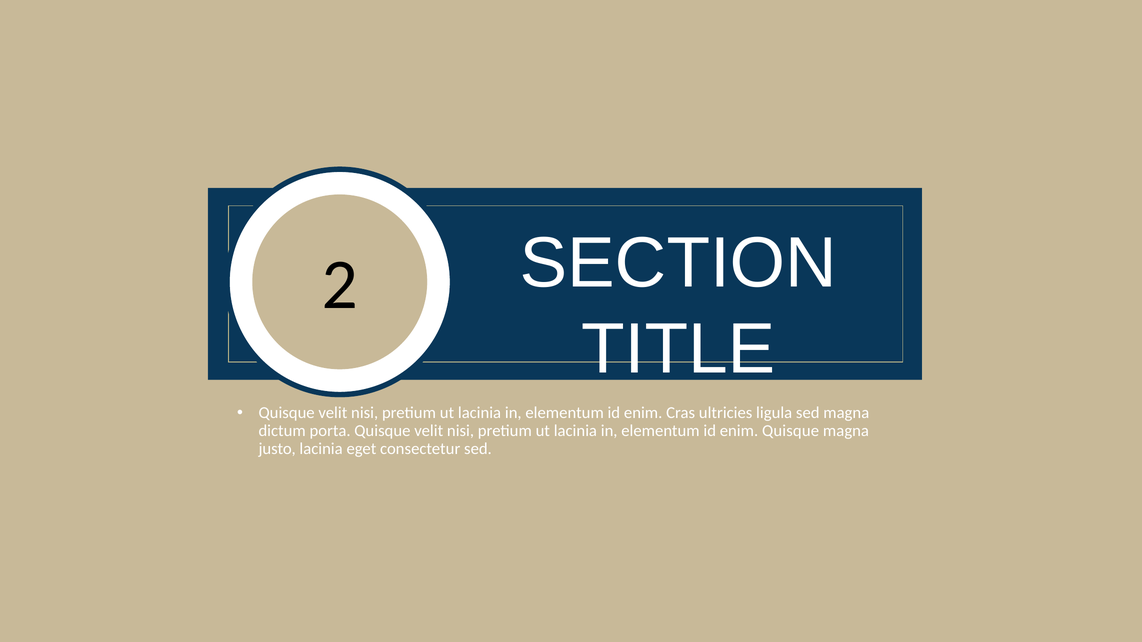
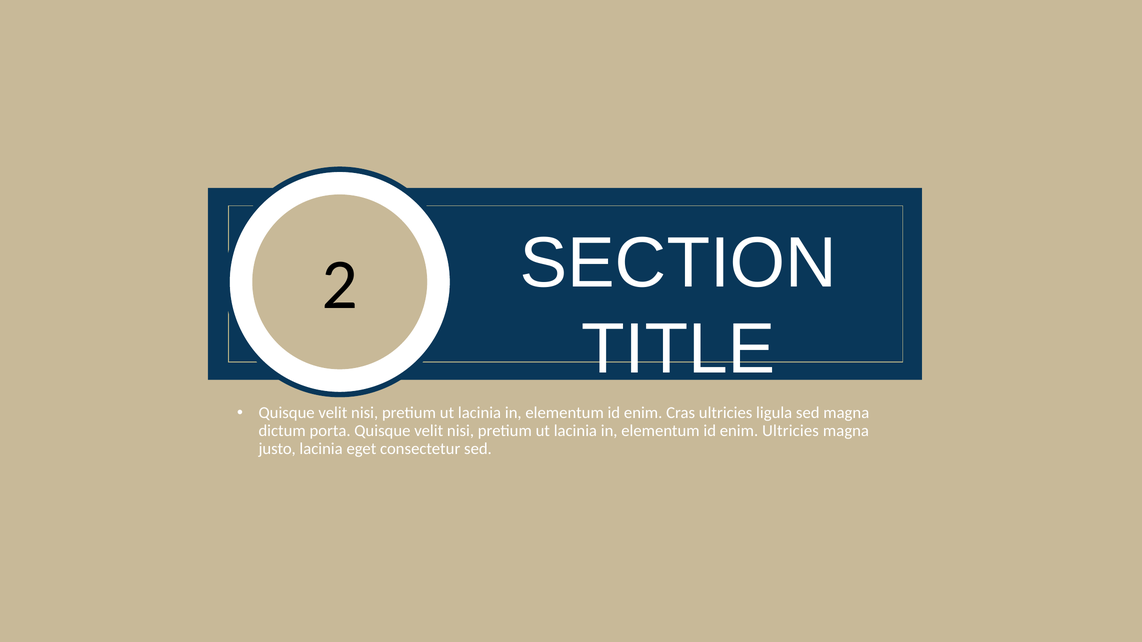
enim Quisque: Quisque -> Ultricies (791, 431)
